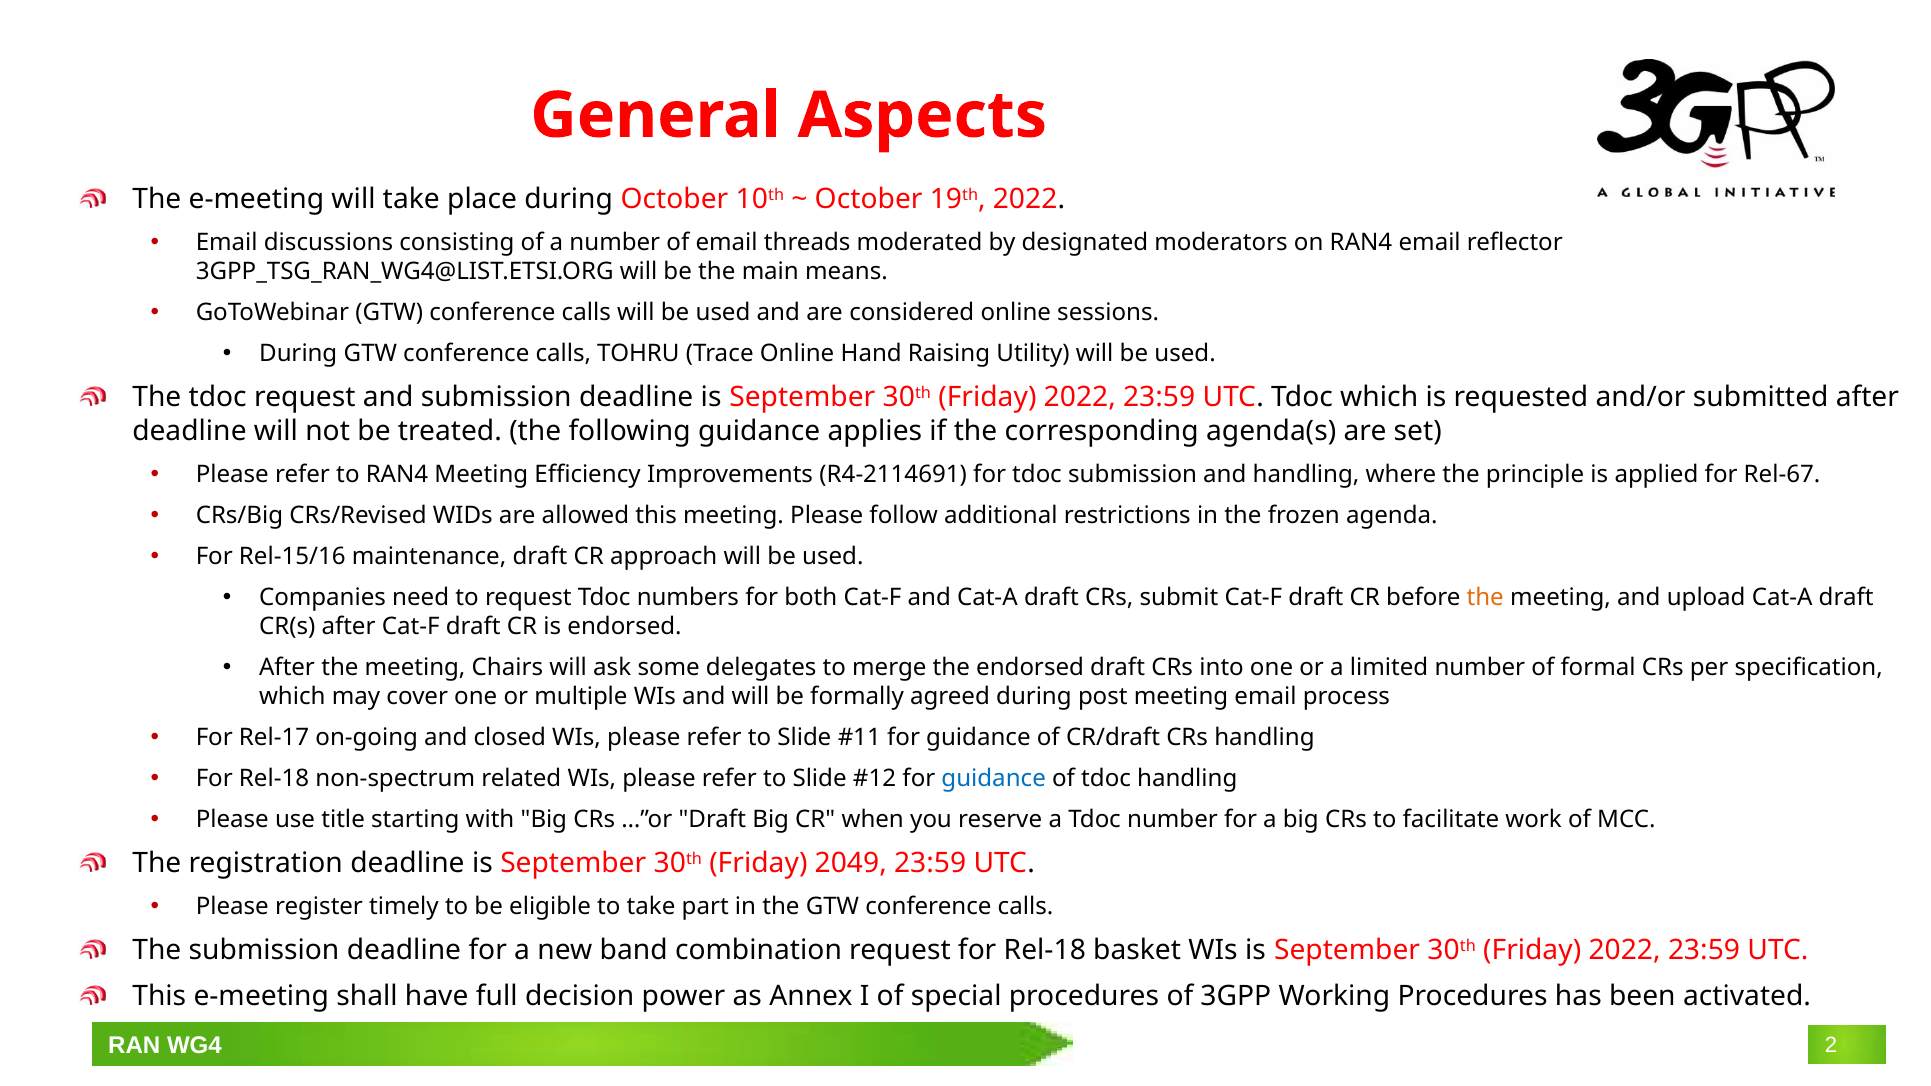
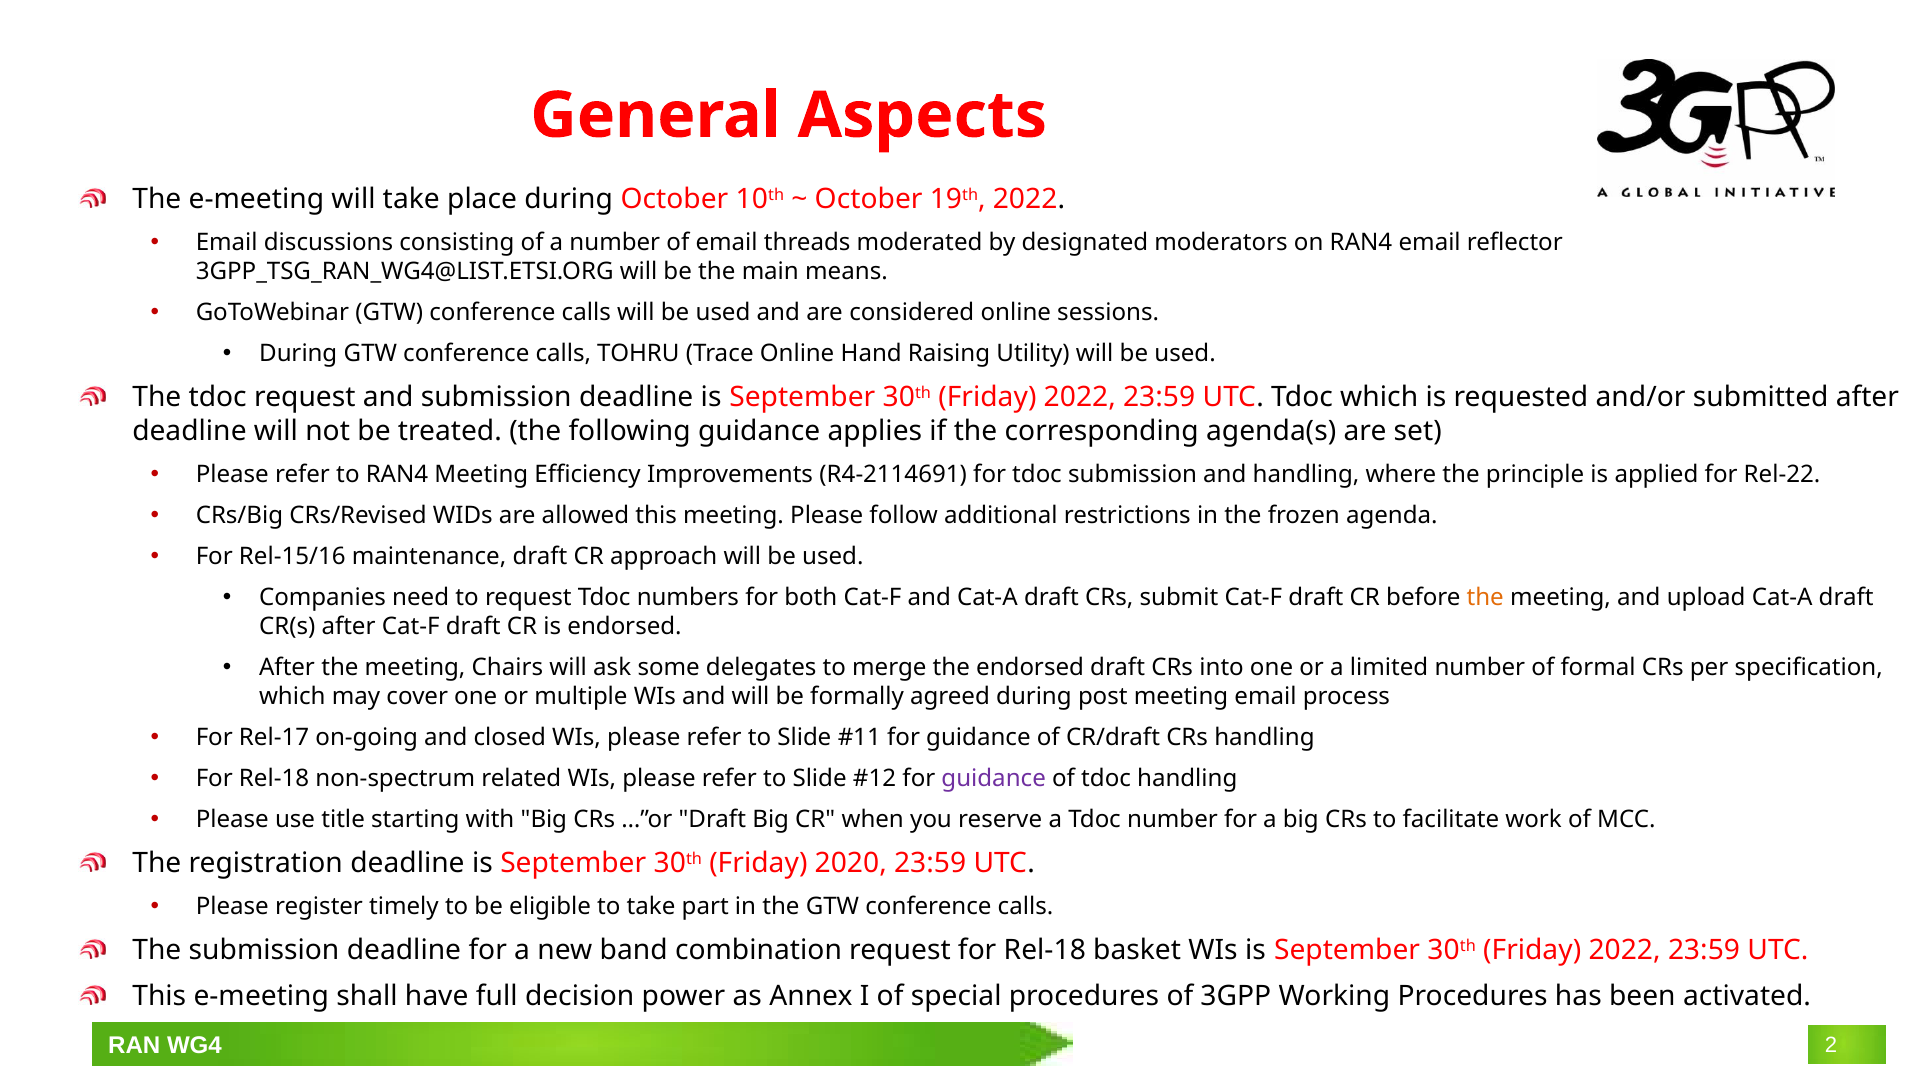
Rel-67: Rel-67 -> Rel-22 (1782, 474)
guidance colour: blue -> purple (994, 779)
2049: 2049 -> 2020 (851, 864)
